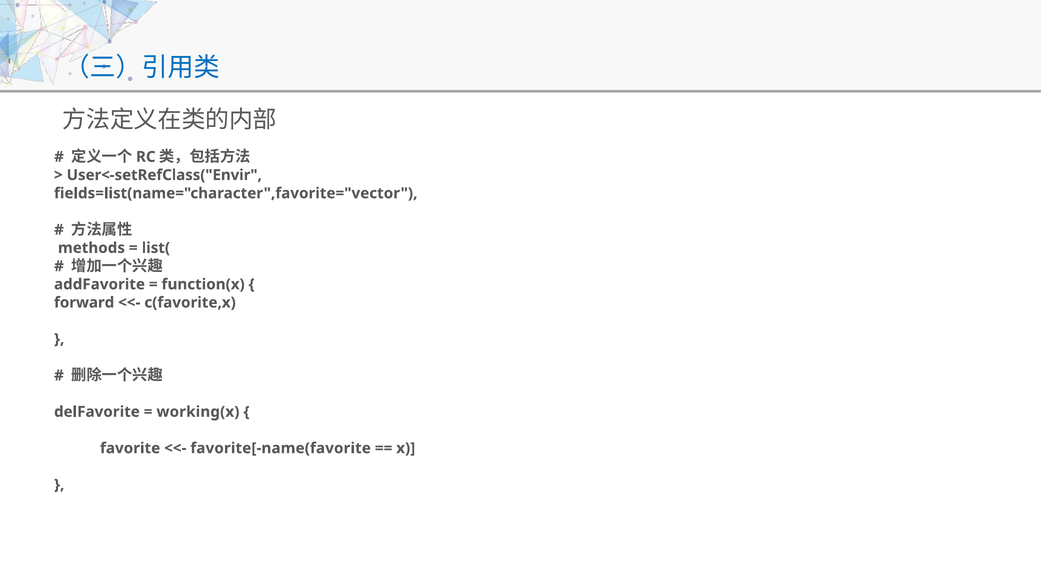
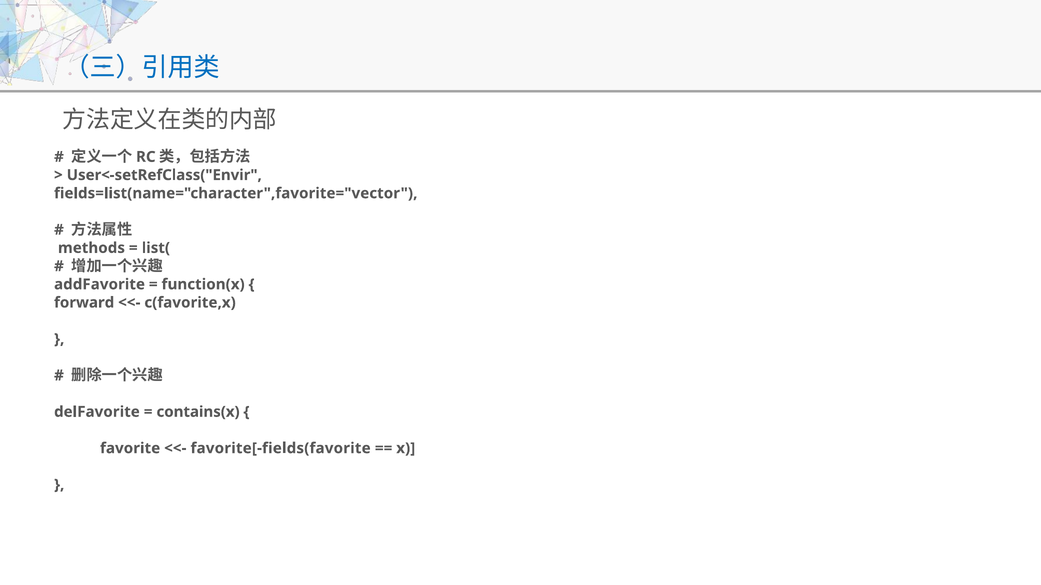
working(x: working(x -> contains(x (198, 412)
favorite[-name(favorite: favorite[-name(favorite -> favorite[-fields(favorite (281, 449)
